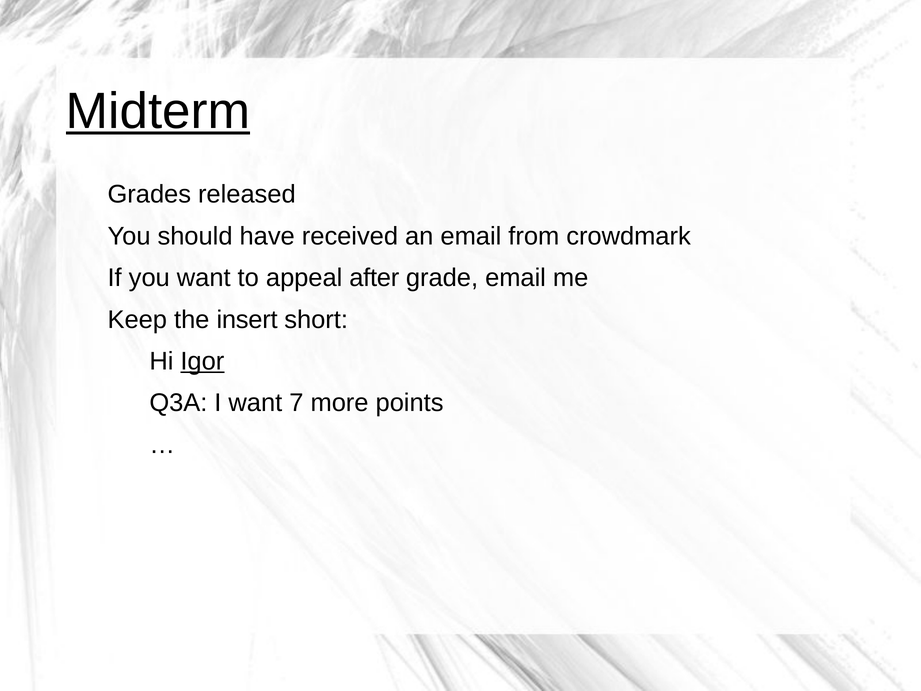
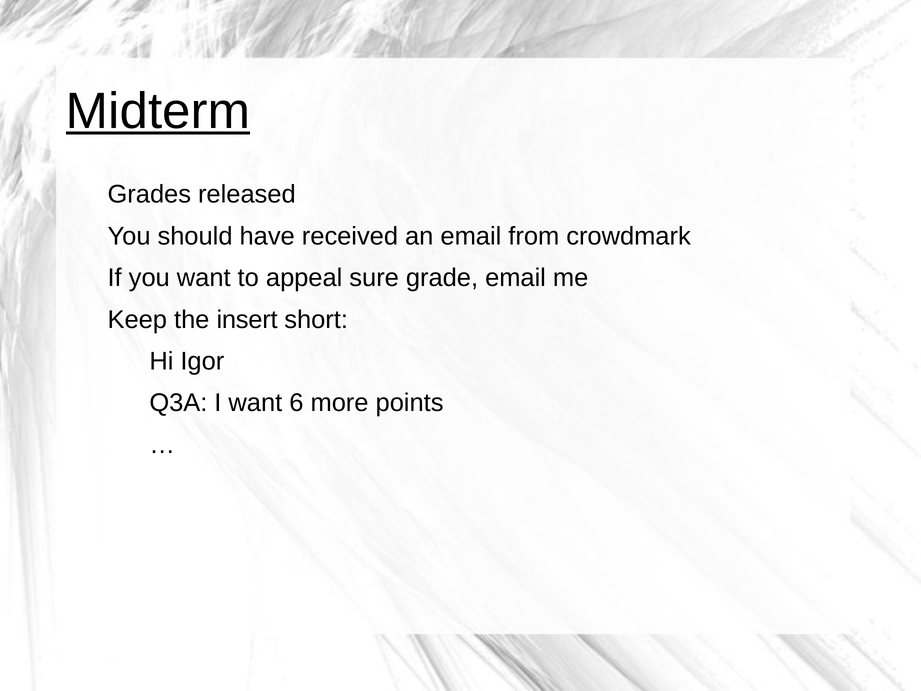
after: after -> sure (374, 278)
Igor underline: present -> none (202, 361)
7: 7 -> 6 (296, 403)
